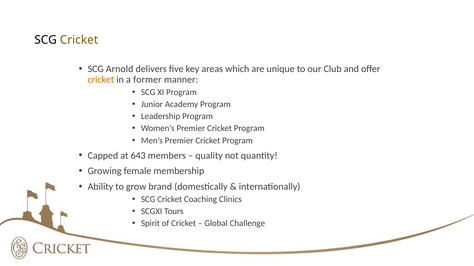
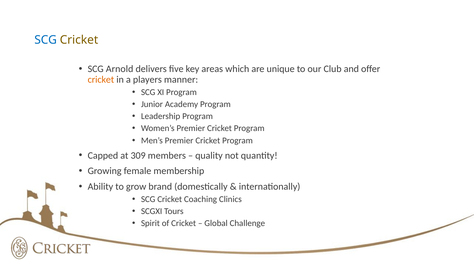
SCG colour: black -> blue (46, 40)
former: former -> players (147, 80)
643: 643 -> 309 (138, 156)
